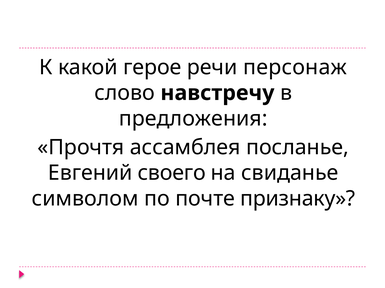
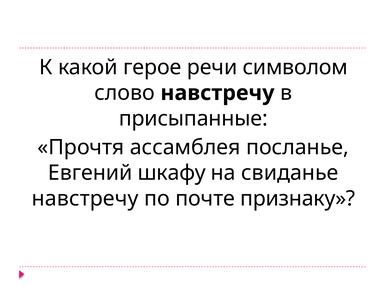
персонаж: персонаж -> символом (295, 68)
предложения: предложения -> присыпанные (193, 119)
своего: своего -> шкафу (172, 173)
символом: символом -> навстречу (85, 199)
